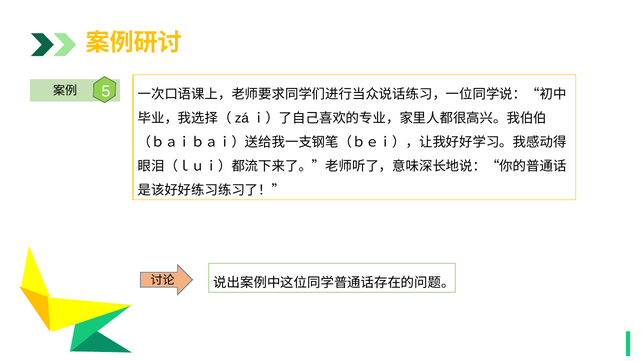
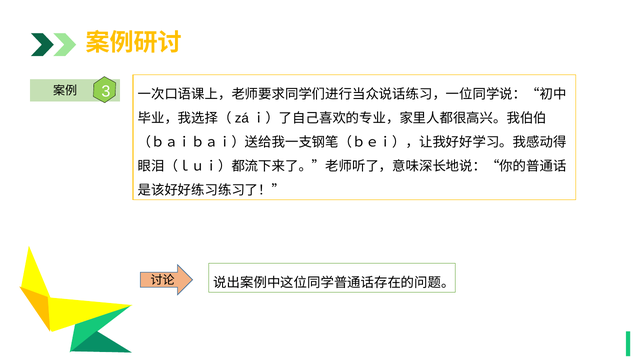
5: 5 -> 3 (106, 91)
